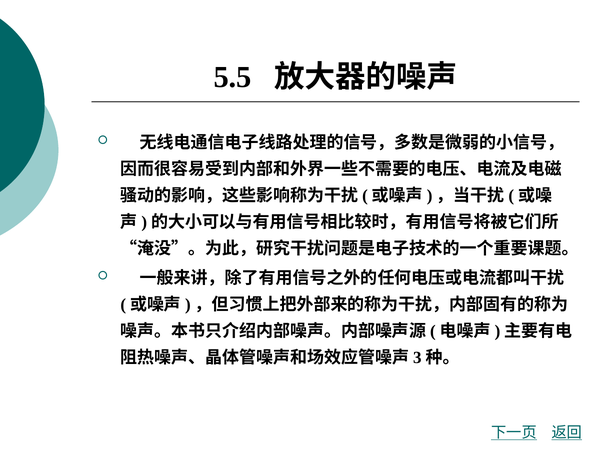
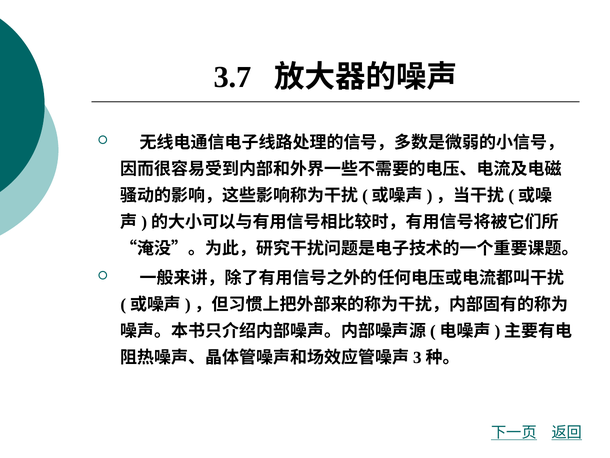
5.5: 5.5 -> 3.7 (233, 77)
